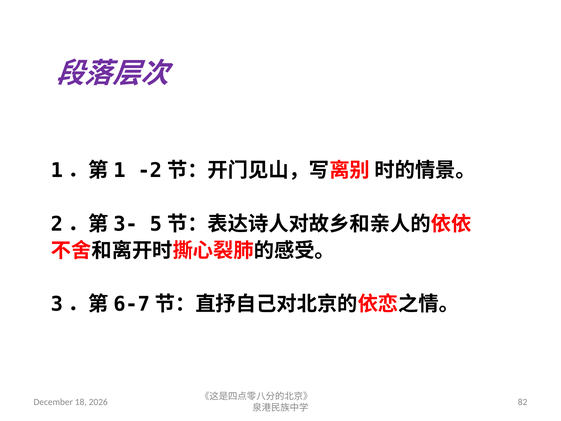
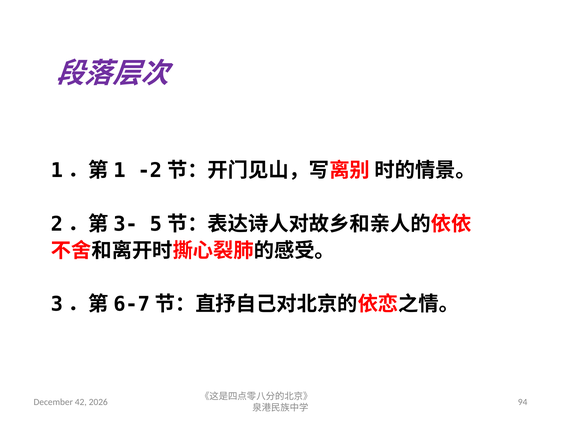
18: 18 -> 42 (81, 402)
82: 82 -> 94 (523, 402)
